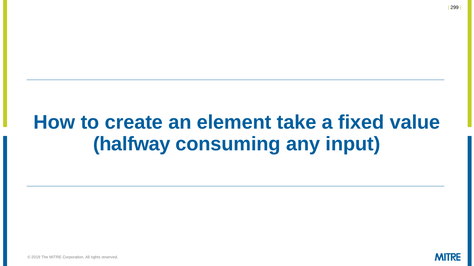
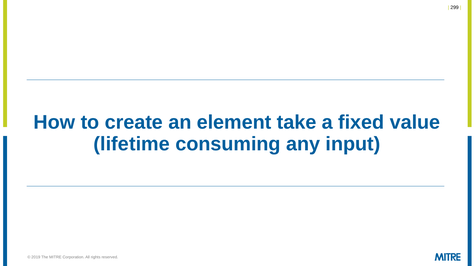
halfway: halfway -> lifetime (132, 144)
